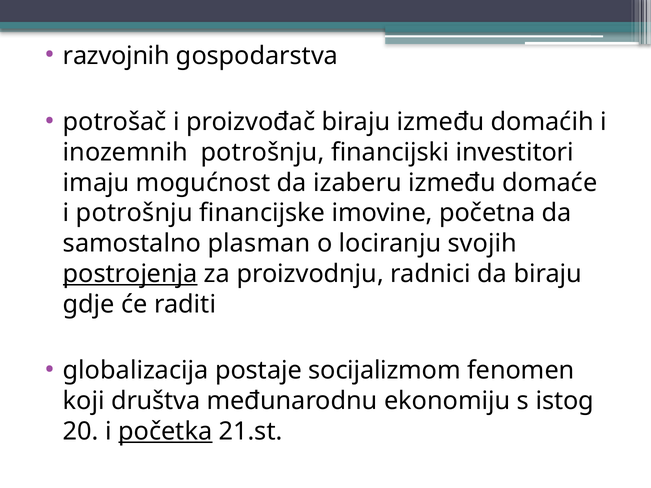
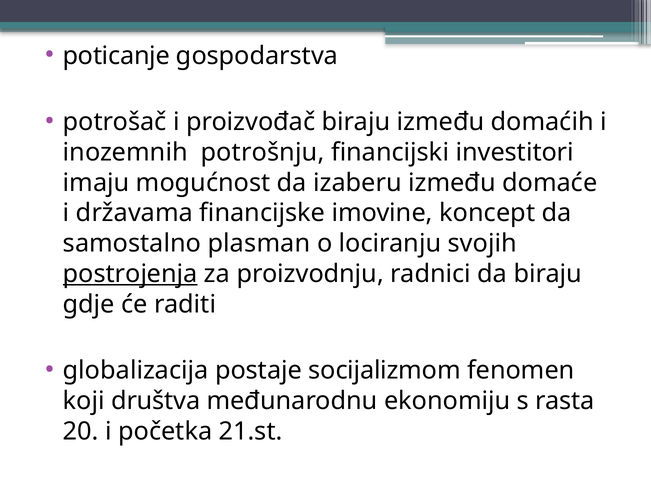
razvojnih: razvojnih -> poticanje (116, 56)
i potrošnju: potrošnju -> državama (134, 213)
početna: početna -> koncept (487, 213)
istog: istog -> rasta (565, 401)
početka underline: present -> none (165, 431)
